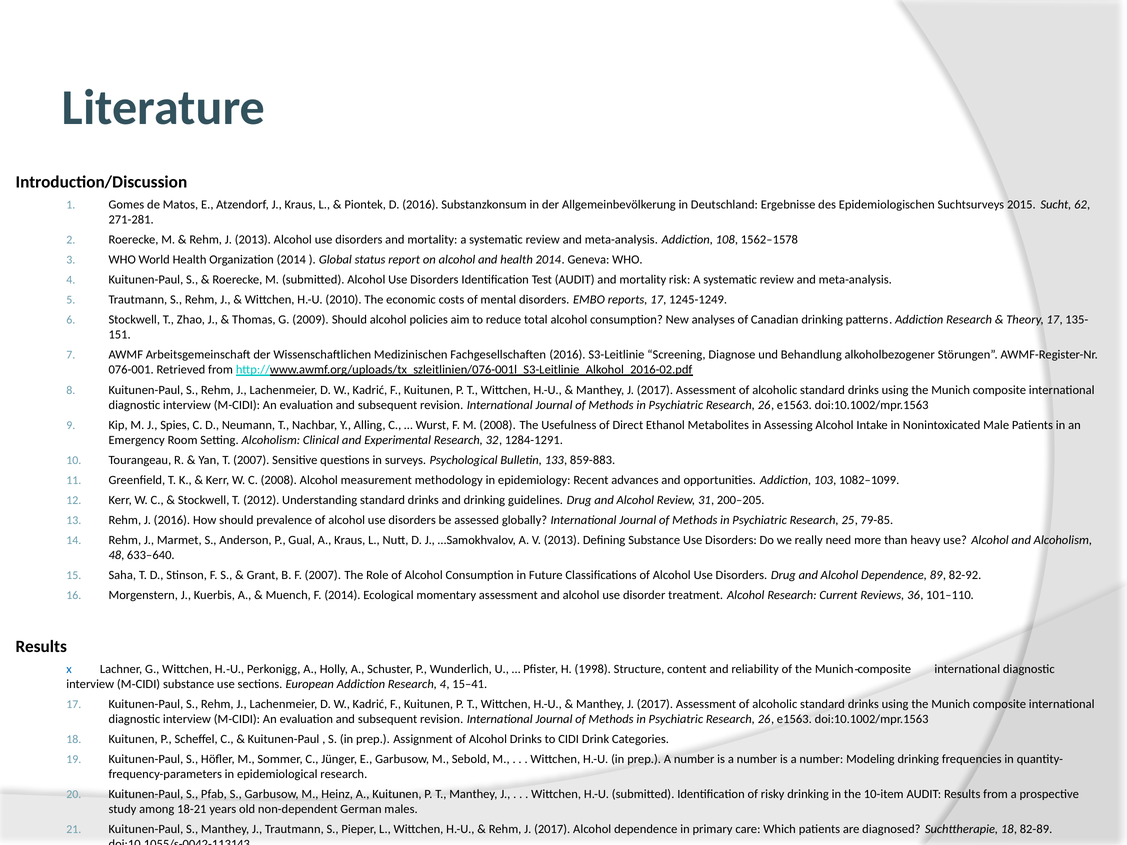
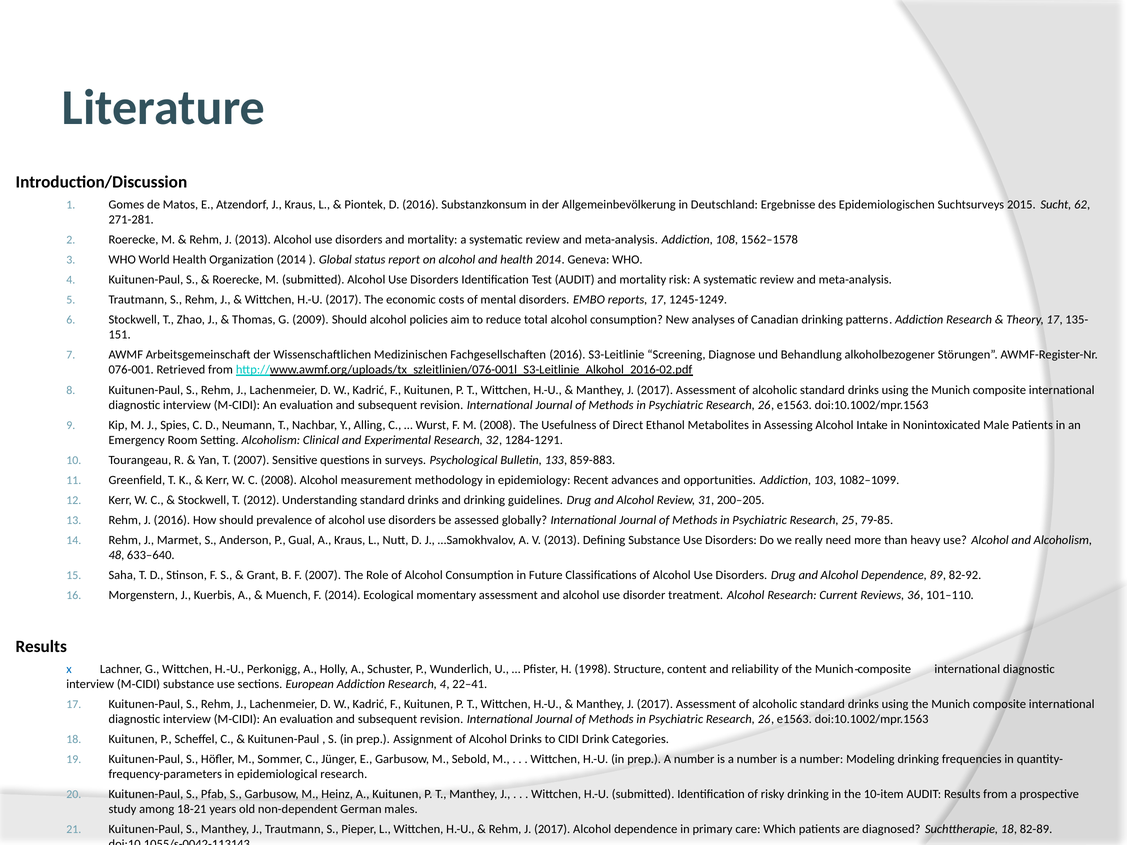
H.-U 2010: 2010 -> 2017 (344, 300)
15–41: 15–41 -> 22–41 (470, 684)
